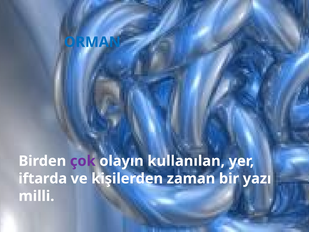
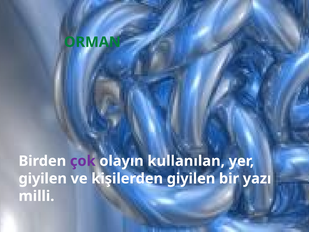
ORMAN colour: blue -> green (92, 42)
iftarda: iftarda -> giyilen (43, 178)
kişilerden zaman: zaman -> giyilen (191, 178)
